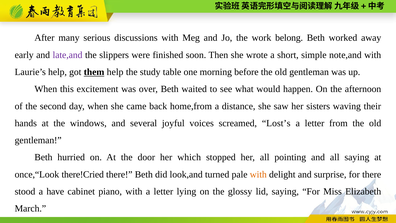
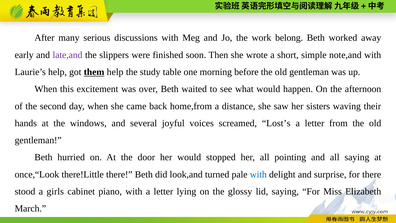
her which: which -> would (189, 157)
there!Cried: there!Cried -> there!Little (83, 174)
with colour: orange -> blue (258, 174)
have: have -> girls (55, 191)
